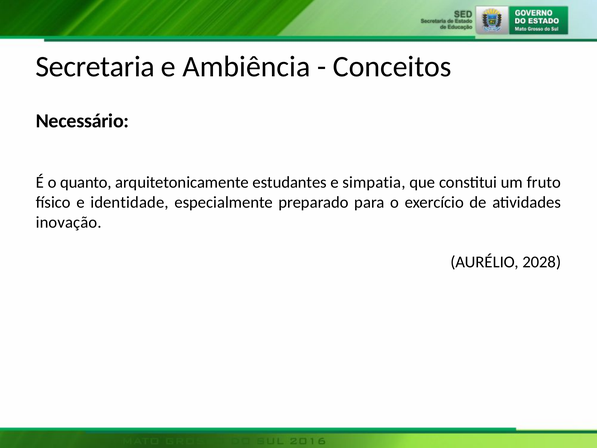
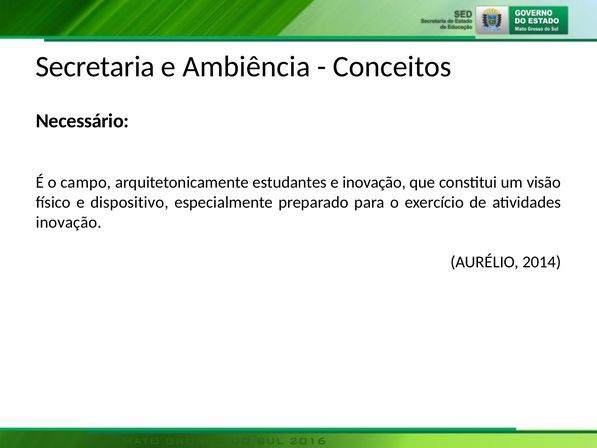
quanto: quanto -> campo (86, 182)
e simpatia: simpatia -> inovação (374, 182)
fruto: fruto -> visão (544, 182)
identidade: identidade -> dispositivo (129, 202)
2028: 2028 -> 2014 (542, 262)
